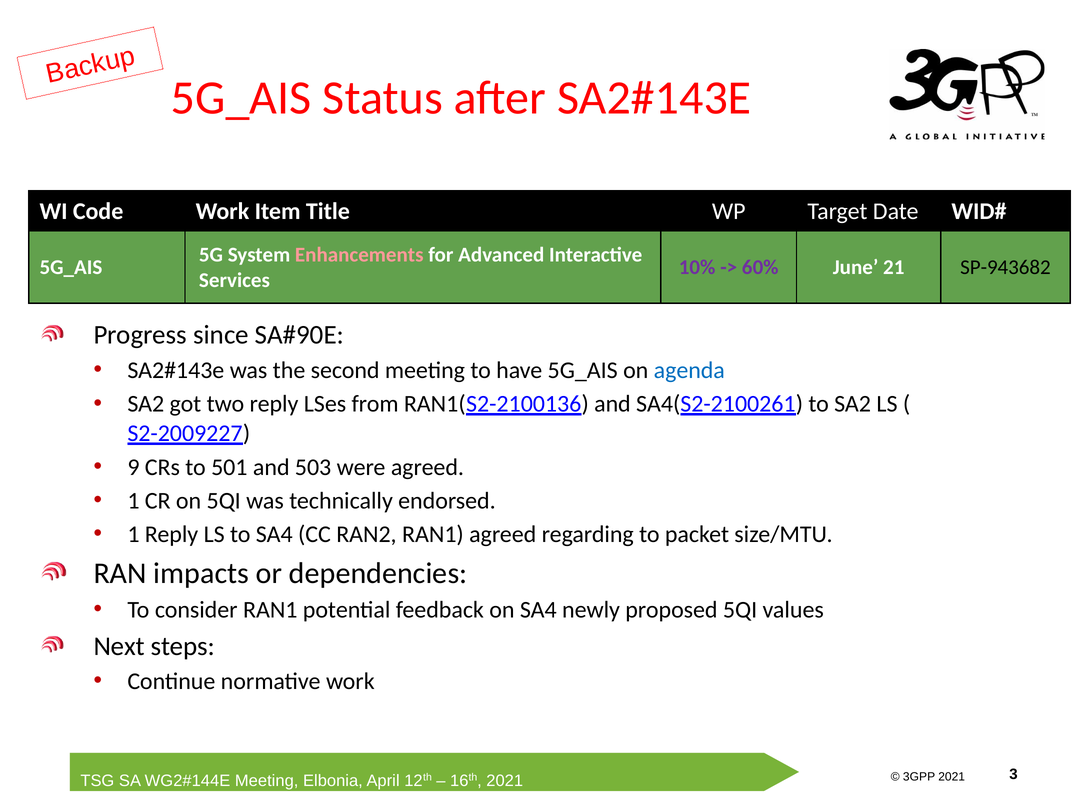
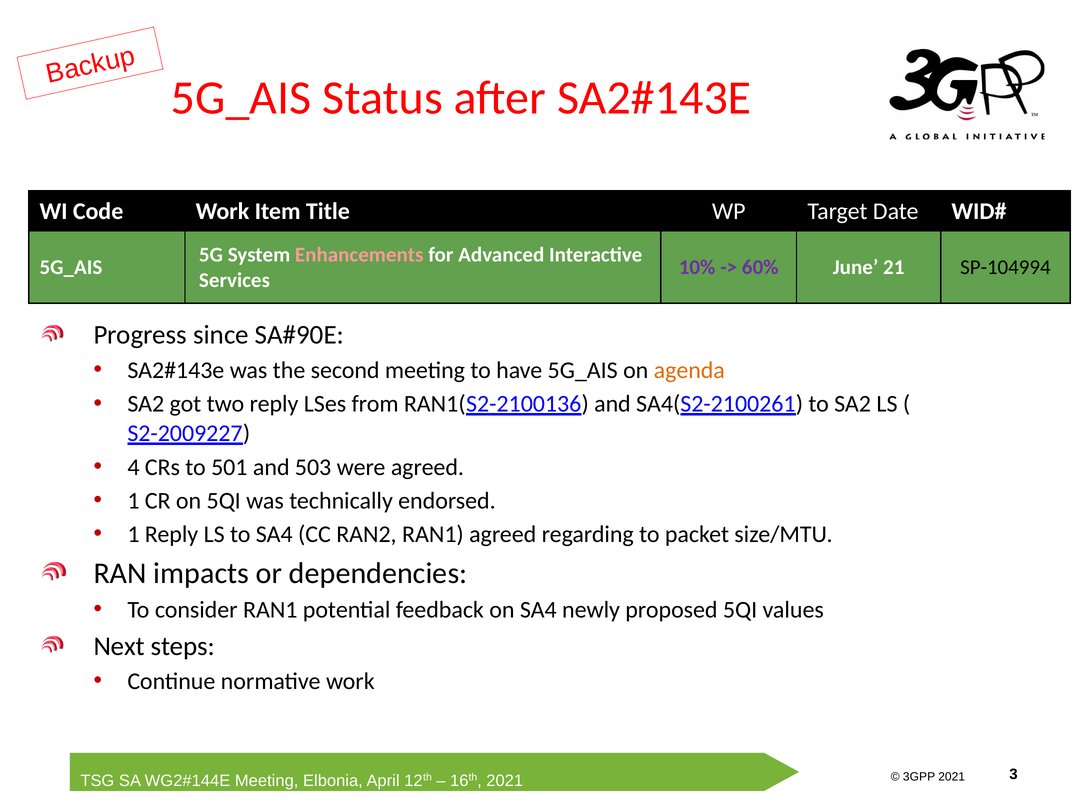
SP-943682: SP-943682 -> SP-104994 (1005, 268)
agenda colour: blue -> orange (689, 371)
9: 9 -> 4 (133, 468)
